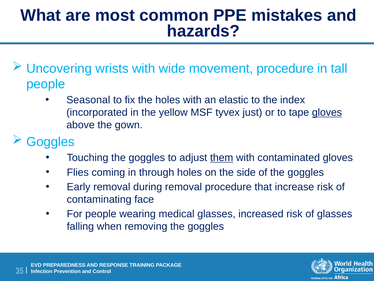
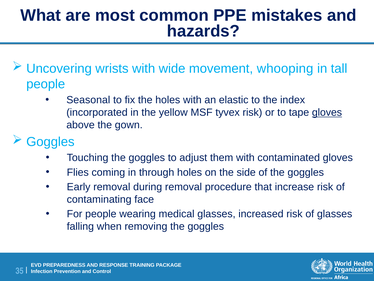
movement procedure: procedure -> whooping (285, 68)
tyvex just: just -> risk (252, 112)
them underline: present -> none (222, 158)
